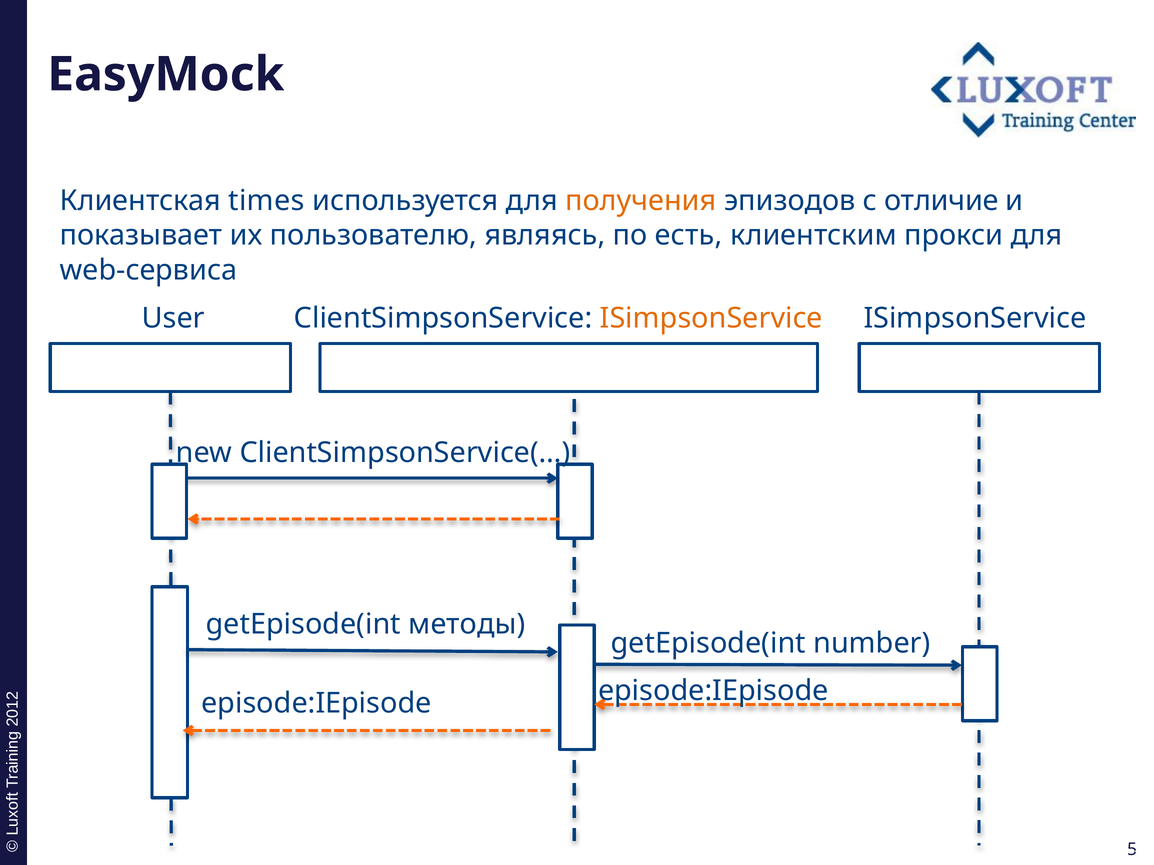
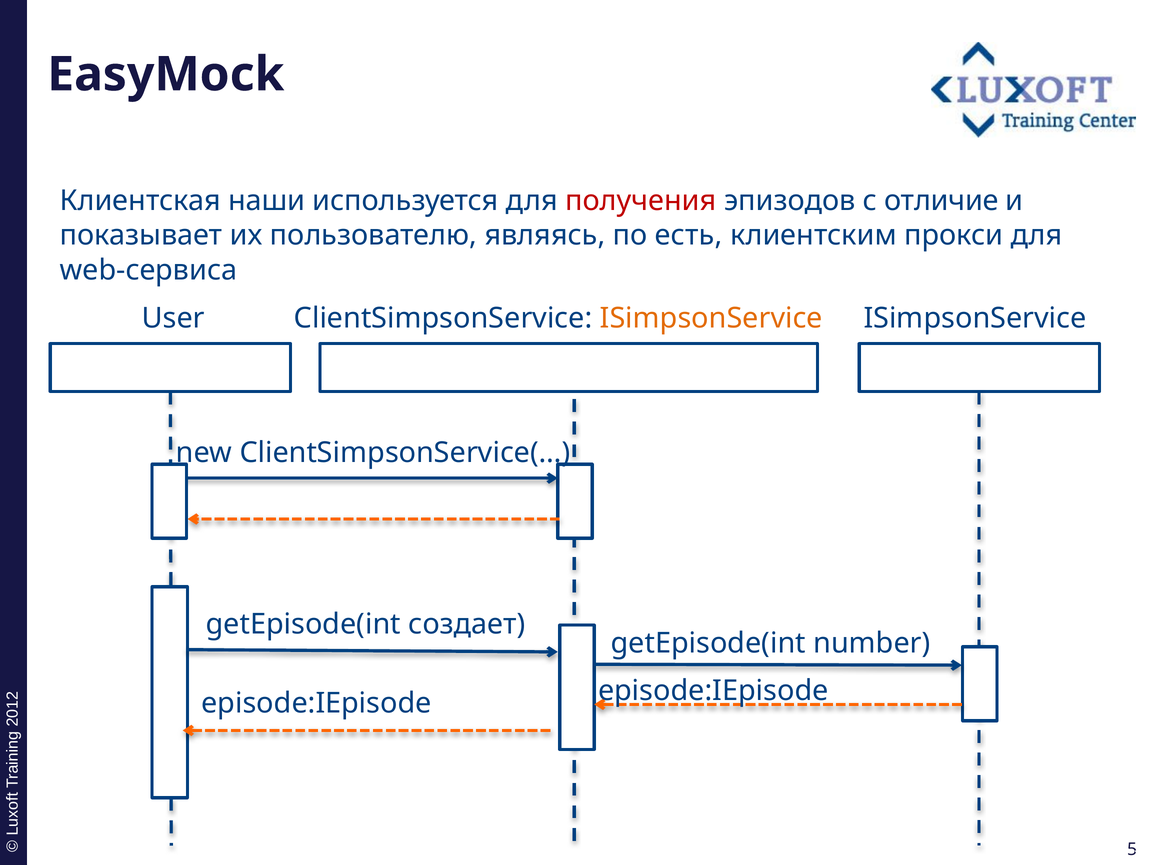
times: times -> наши (267, 201)
получения colour: orange -> red (641, 201)
методы: методы -> создает (467, 625)
